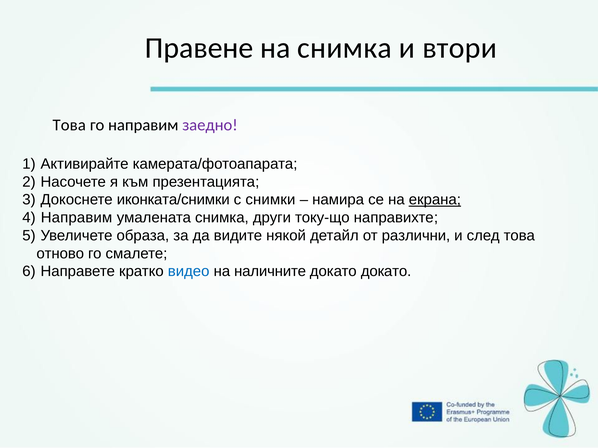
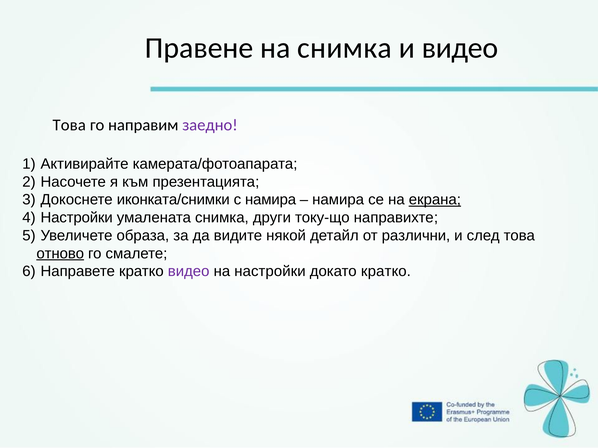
и втори: втори -> видео (460, 48)
с снимки: снимки -> намира (271, 200)
Направим: Направим -> Настройки (77, 218)
отново underline: none -> present (60, 254)
видео colour: blue -> purple (189, 272)
на наличните: наличните -> настройки (270, 272)
докато докато: докато -> кратко (386, 272)
